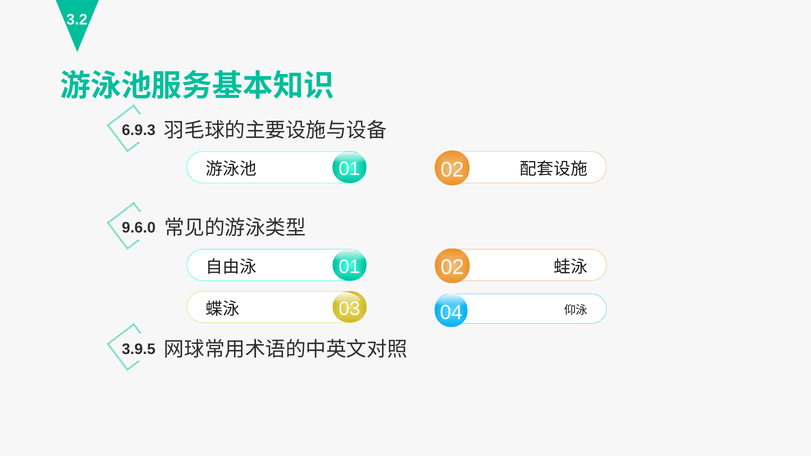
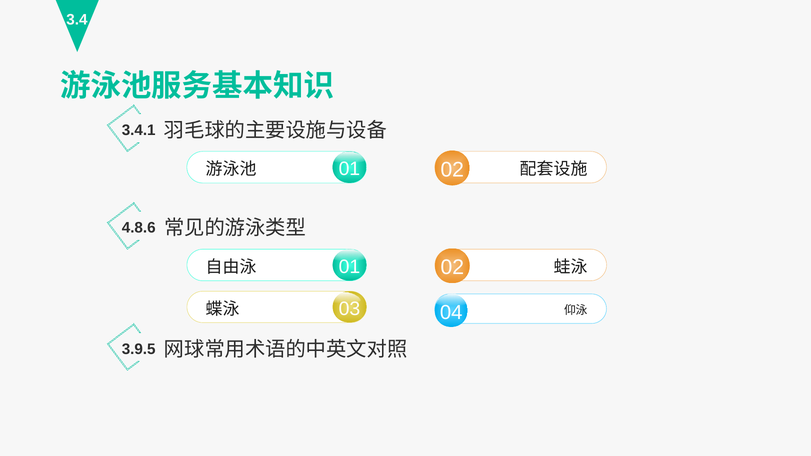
3.2: 3.2 -> 3.4 (77, 20)
6.9.3: 6.9.3 -> 3.4.1 (139, 130)
9.6.0: 9.6.0 -> 4.8.6 (139, 228)
